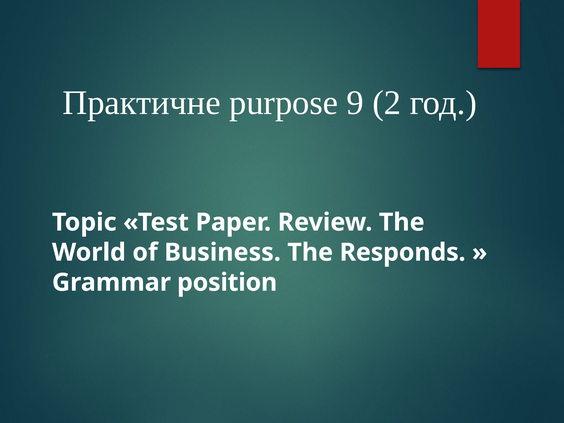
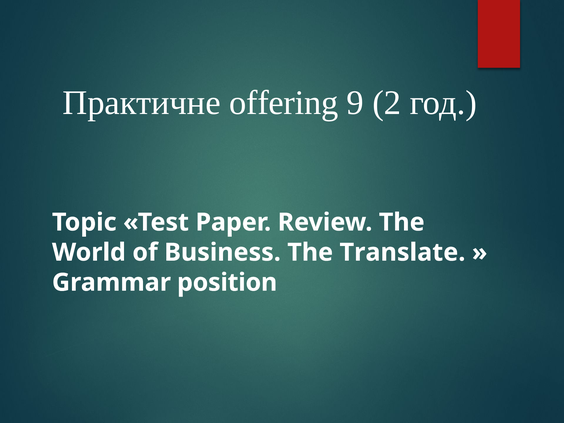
purpose: purpose -> offering (284, 103)
Responds: Responds -> Translate (402, 252)
